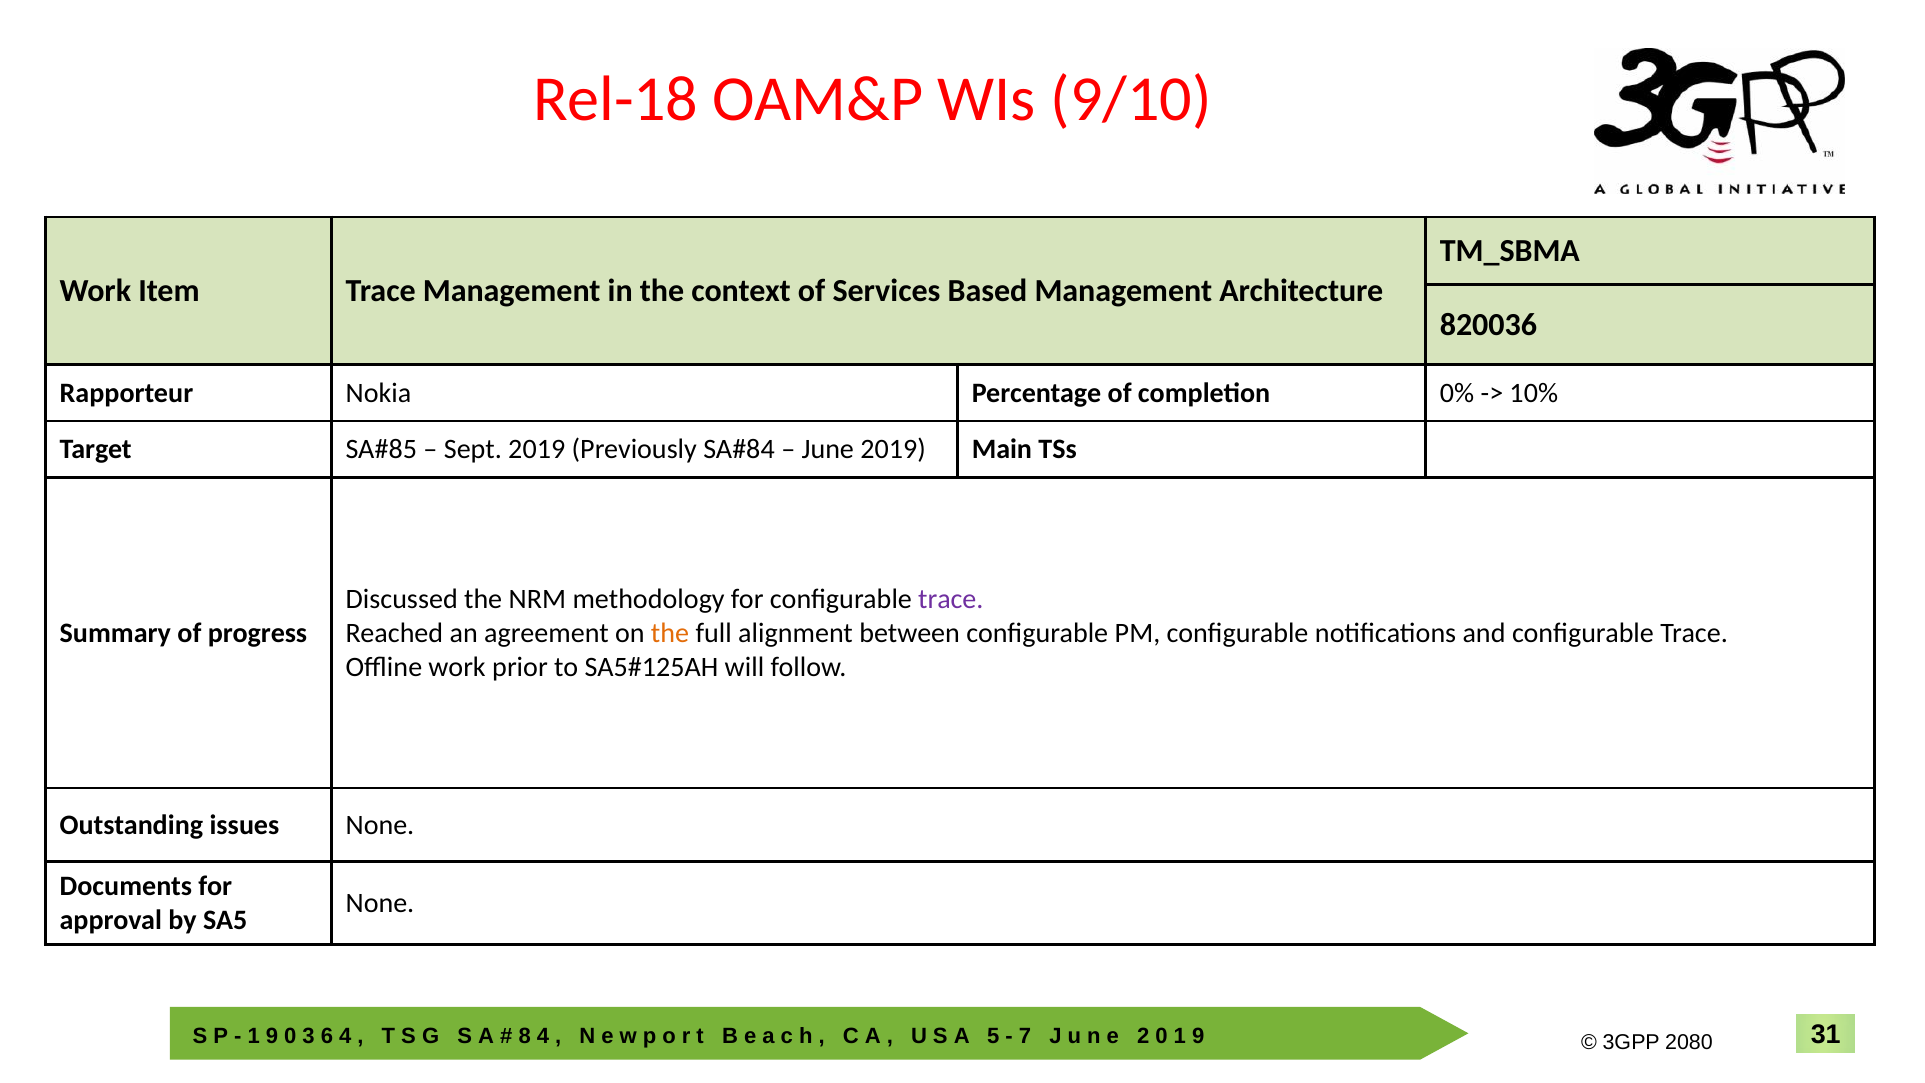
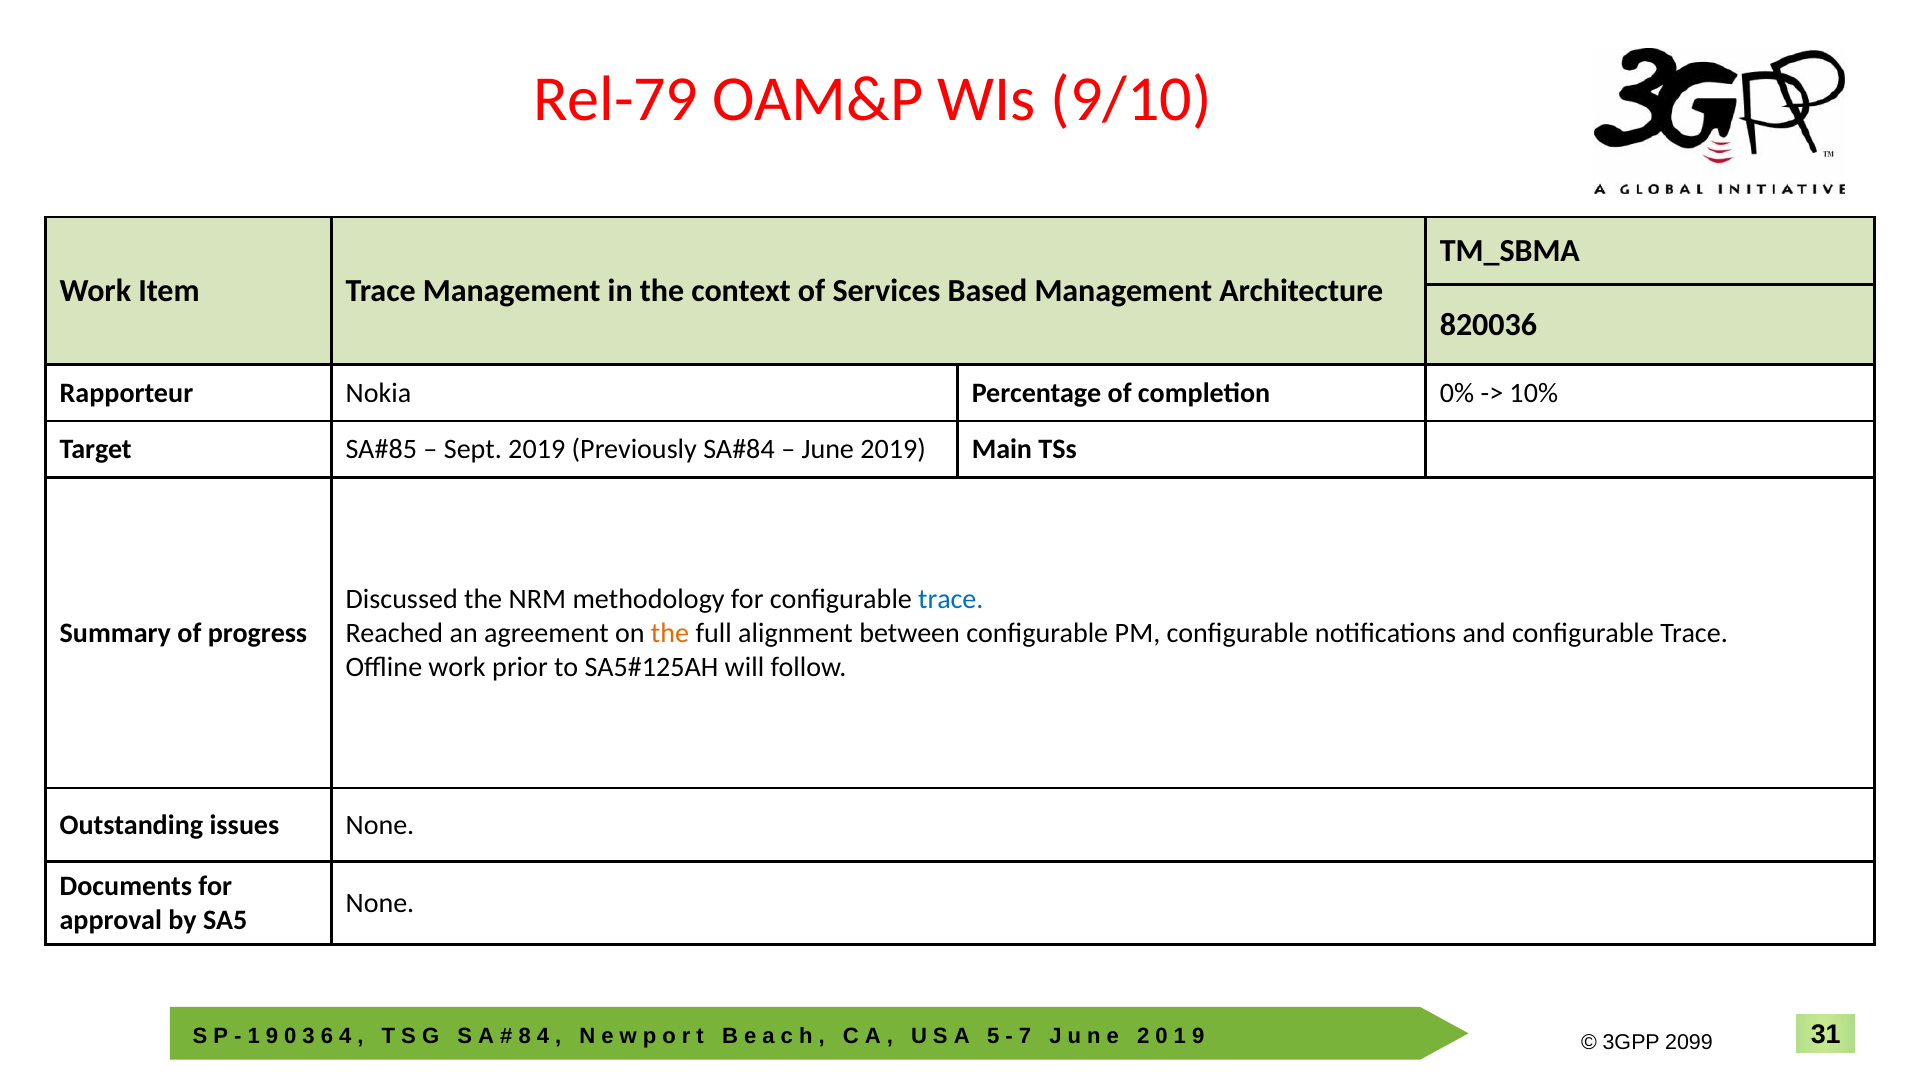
Rel-18: Rel-18 -> Rel-79 (616, 100)
trace colour: purple -> blue (951, 599)
2080: 2080 -> 2099 (1689, 1042)
